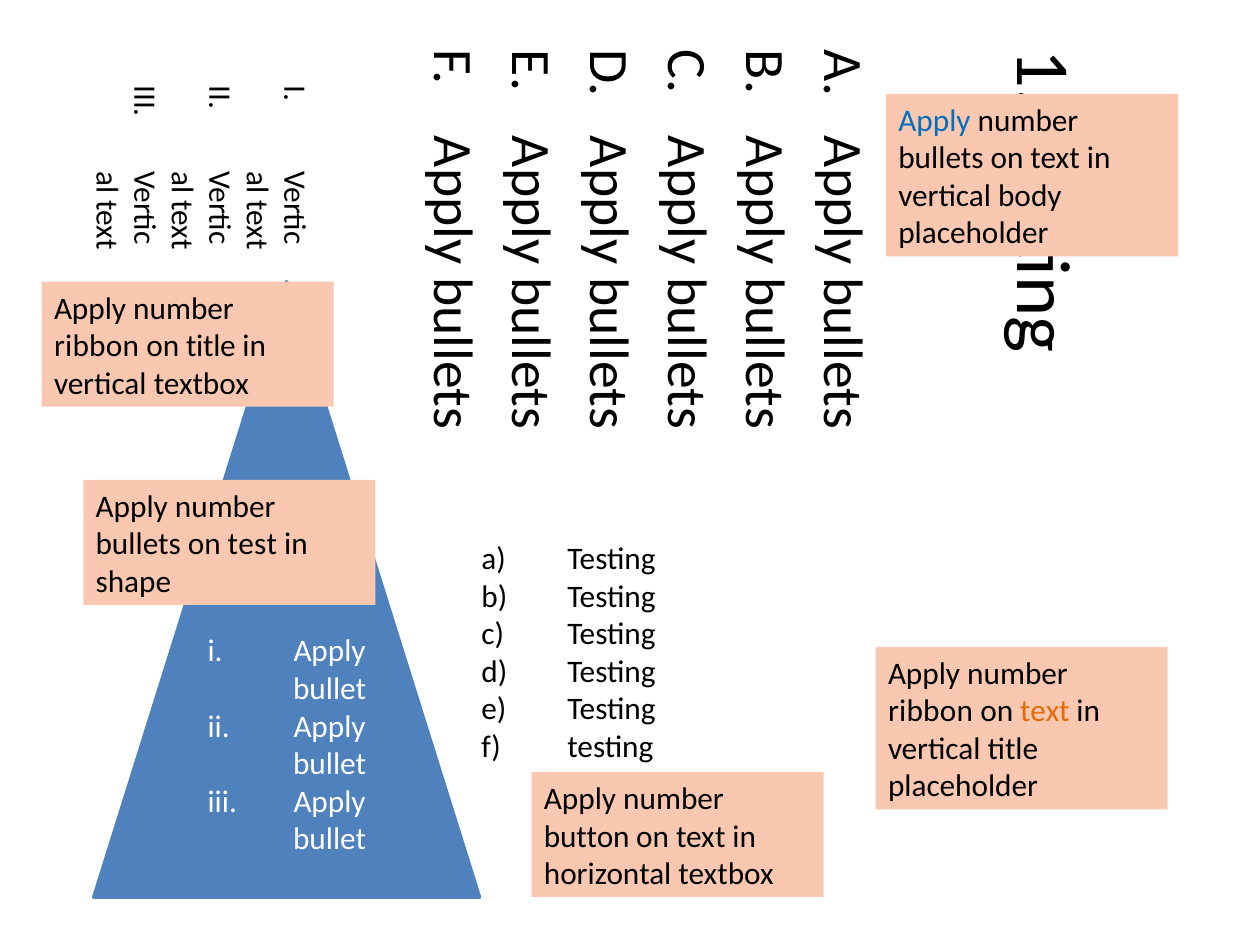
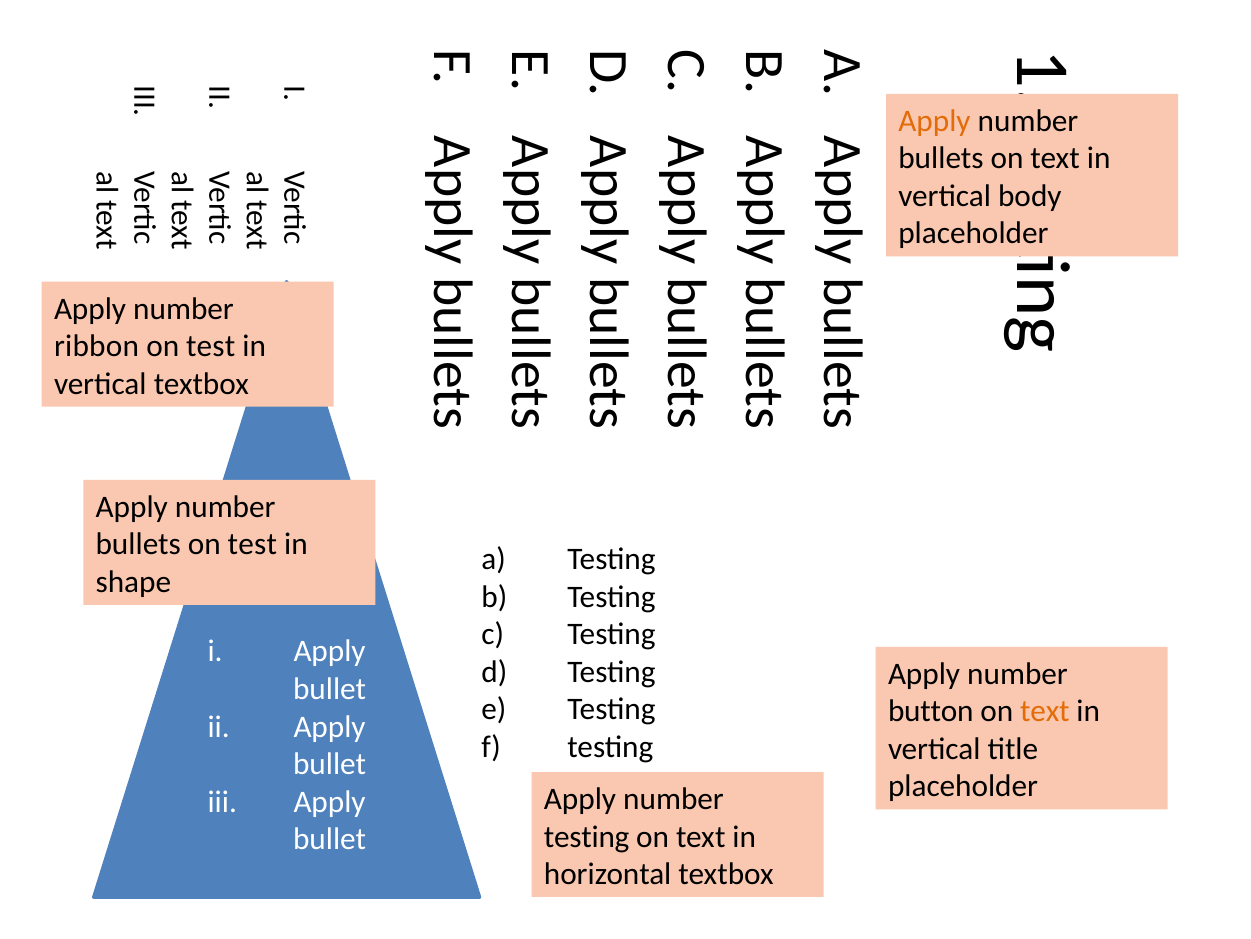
Apply colour: blue -> orange (934, 121)
title: title -> test (211, 346)
ribbon: ribbon -> button (931, 711)
button: button -> testing (587, 836)
